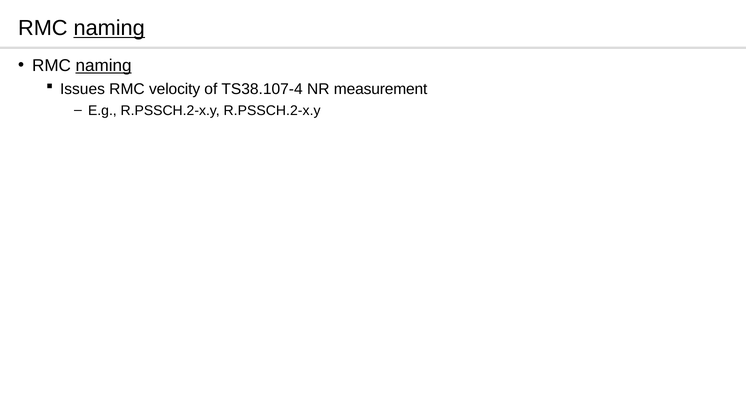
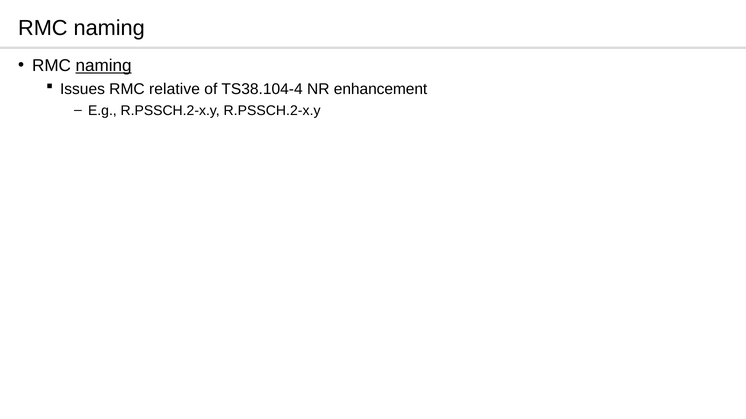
naming underline: present -> none (109, 28)
velocity: velocity -> relative (175, 89)
TS38.107-4: TS38.107-4 -> TS38.104-4 (262, 89)
measurement: measurement -> enhancement (381, 89)
